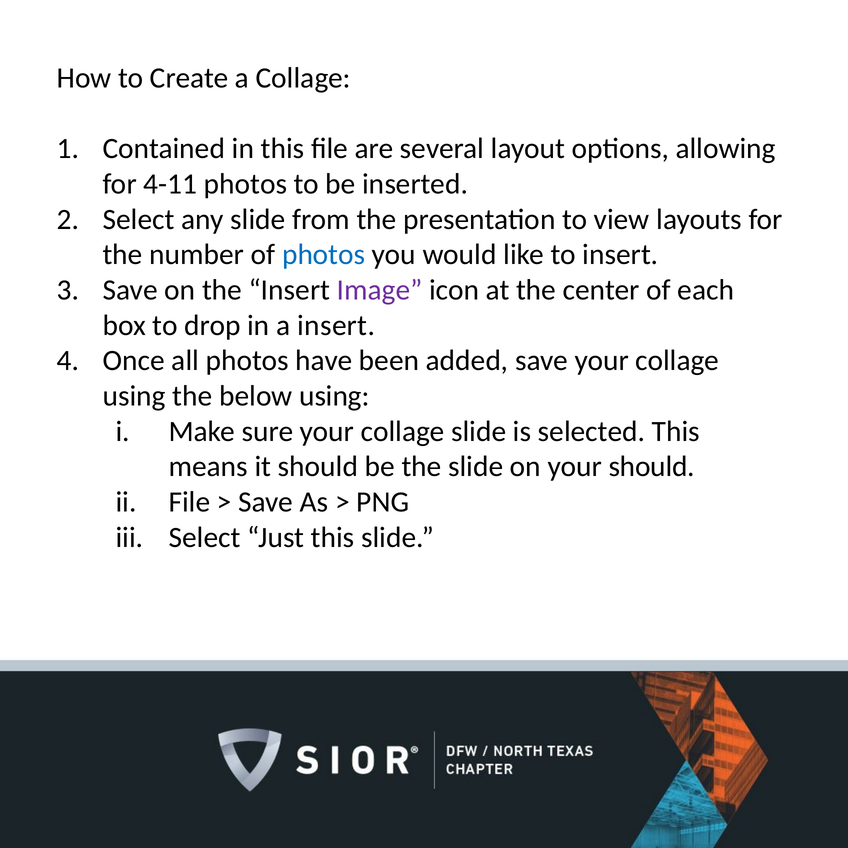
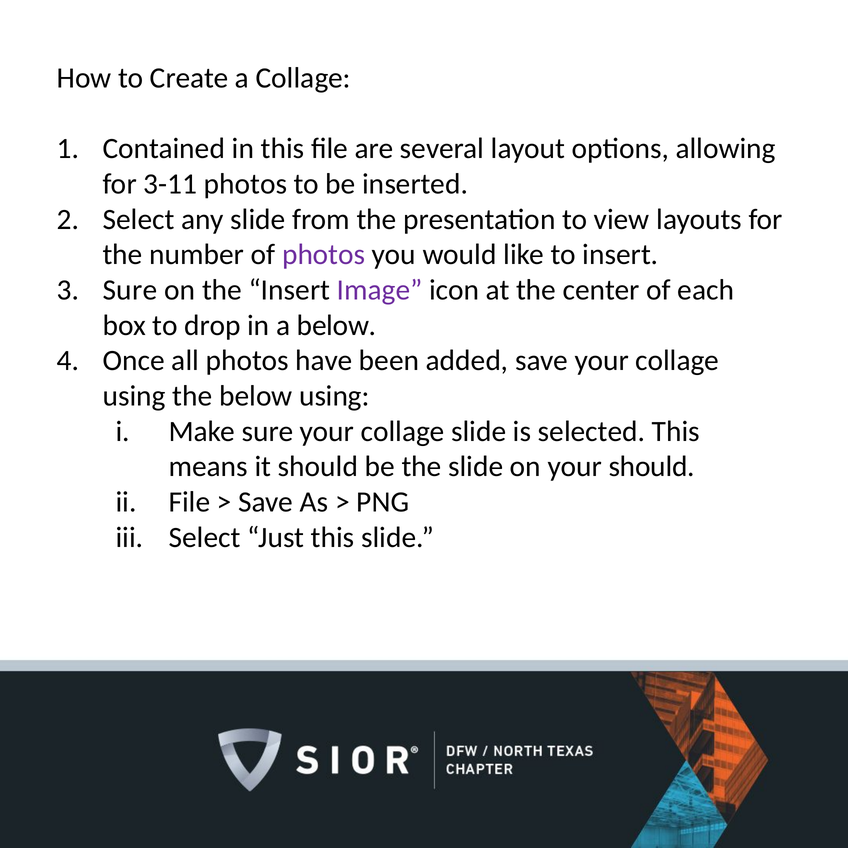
4-11: 4-11 -> 3-11 (170, 184)
photos colour: blue -> purple (324, 255)
Save: Save -> Sure (130, 290)
a insert: insert -> below (337, 325)
